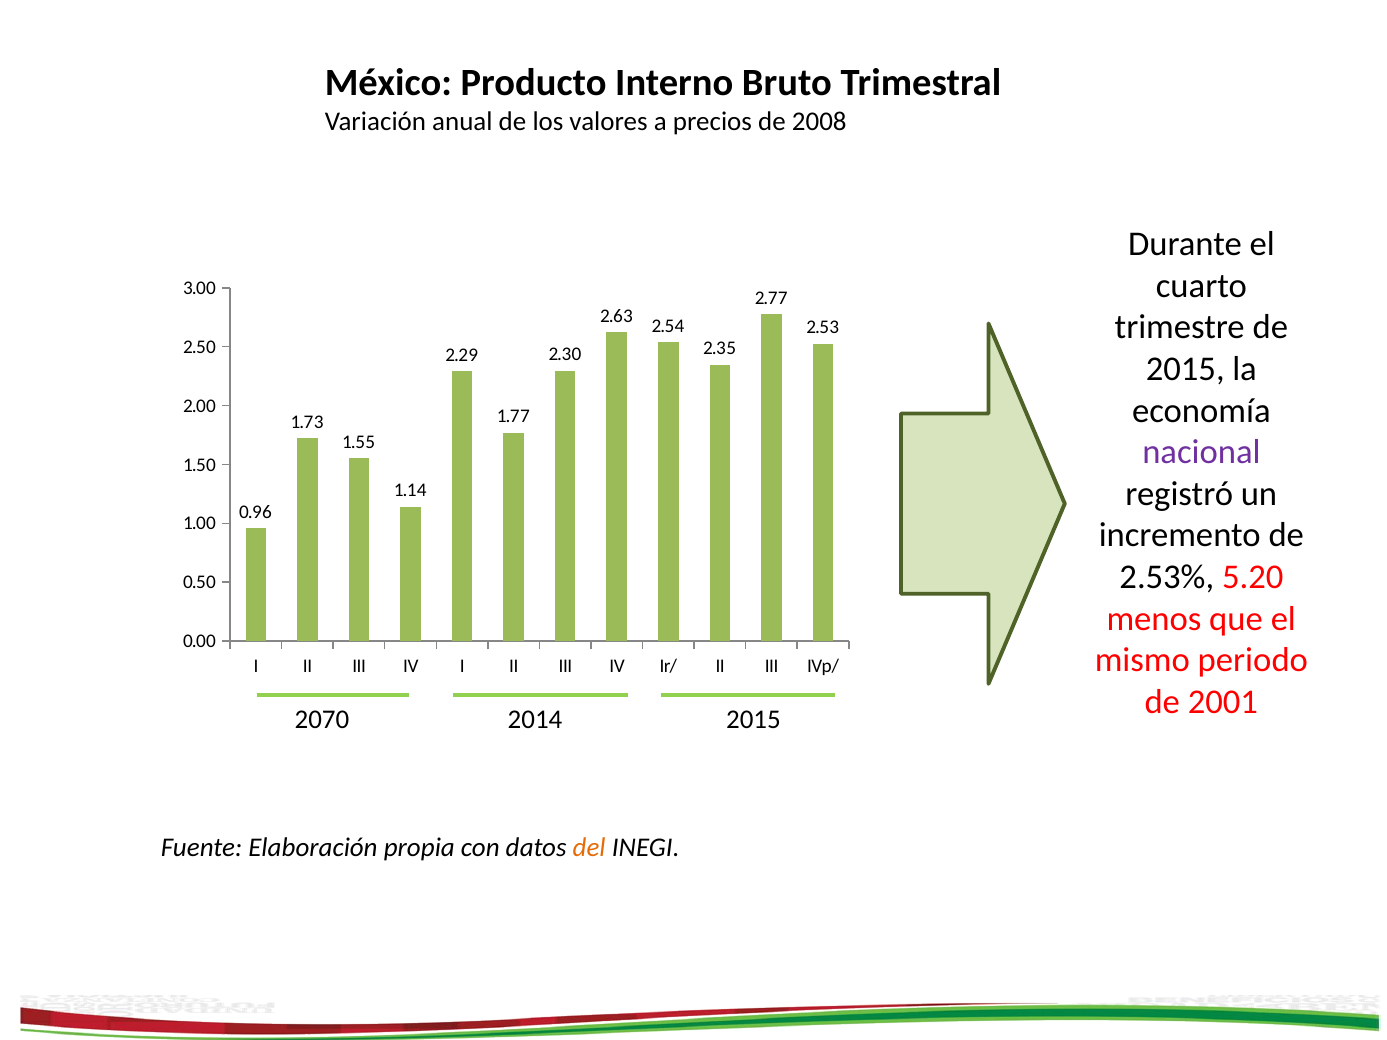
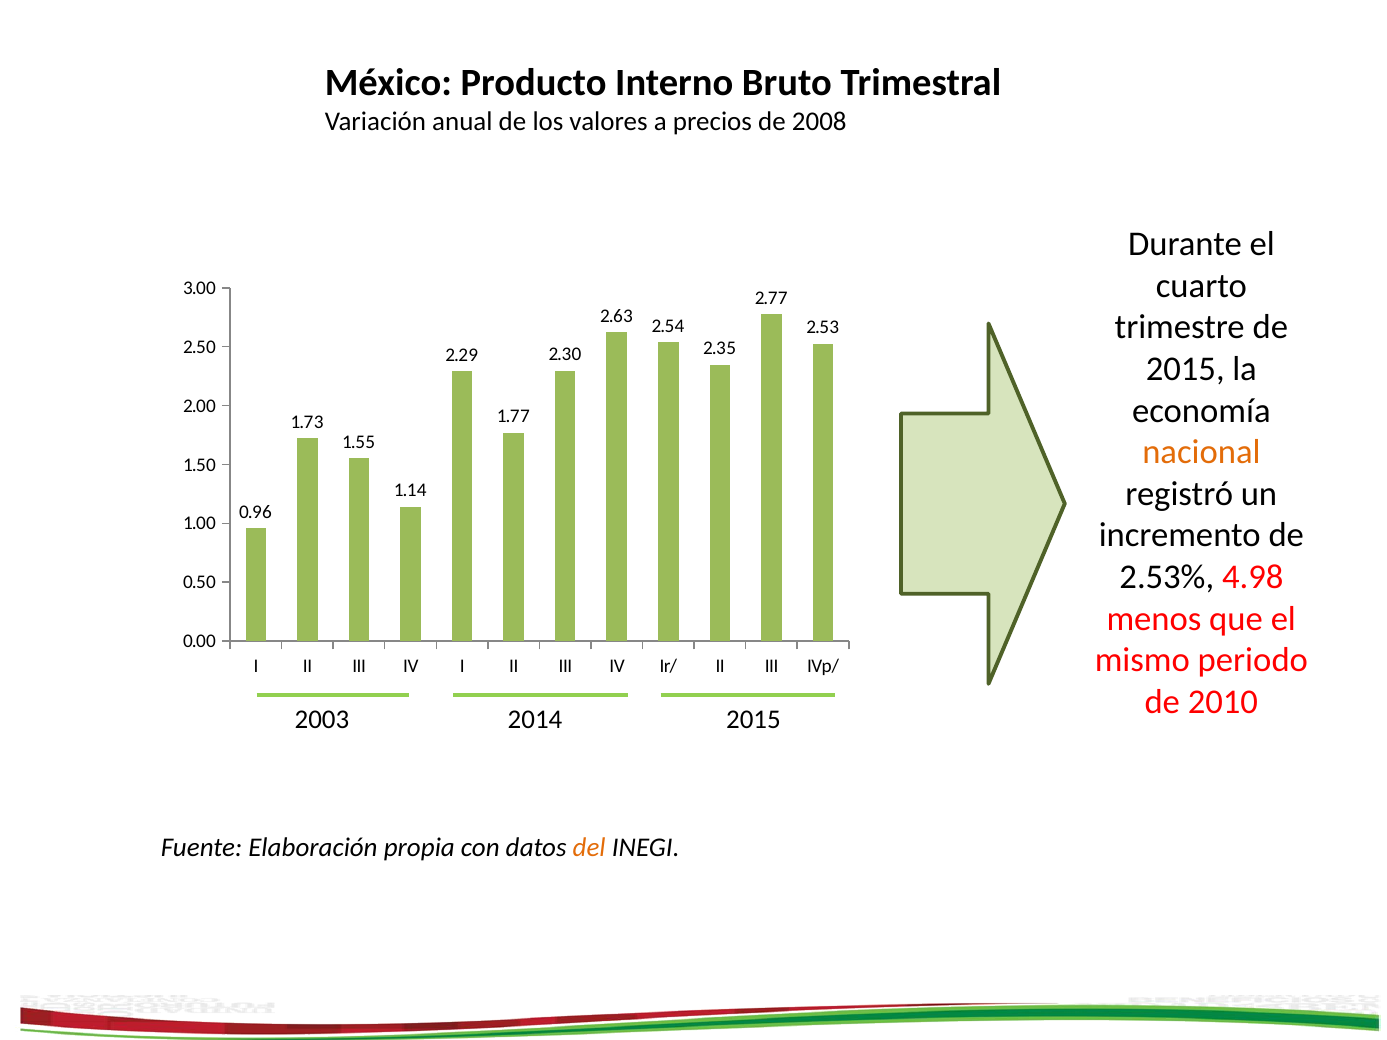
nacional colour: purple -> orange (1201, 452)
5.20: 5.20 -> 4.98 (1253, 577)
2001: 2001 -> 2010 (1223, 702)
2070: 2070 -> 2003 (322, 720)
